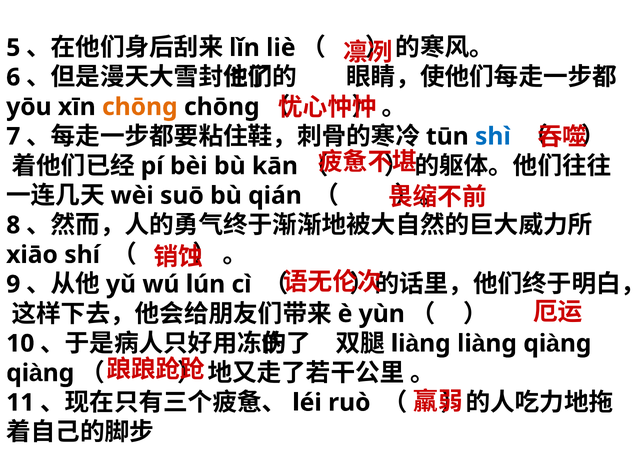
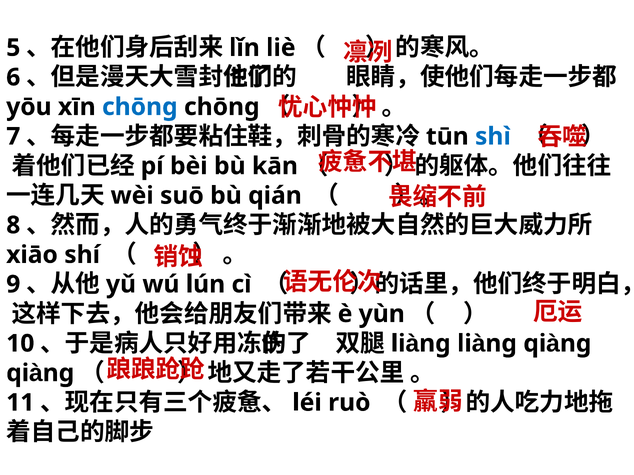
chōng colour: orange -> blue (140, 107)
